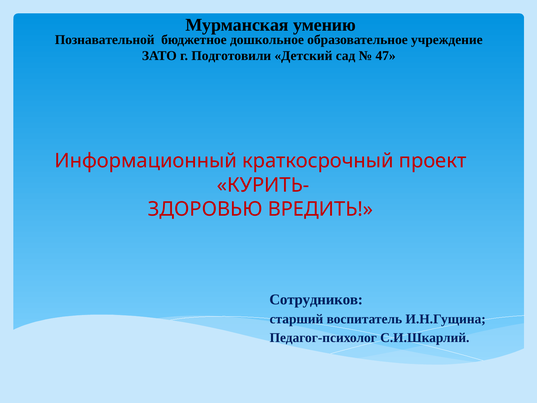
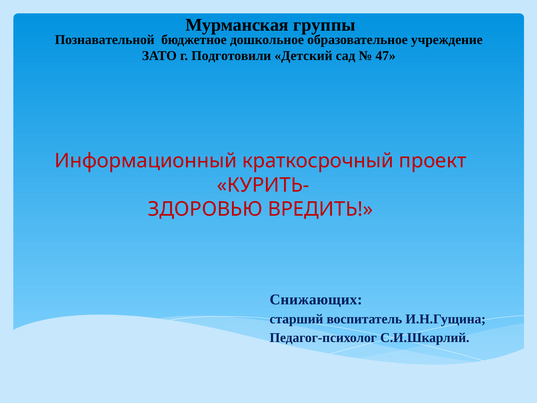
умению: умению -> группы (324, 25)
Сотрудников: Сотрудников -> Снижающих (316, 299)
